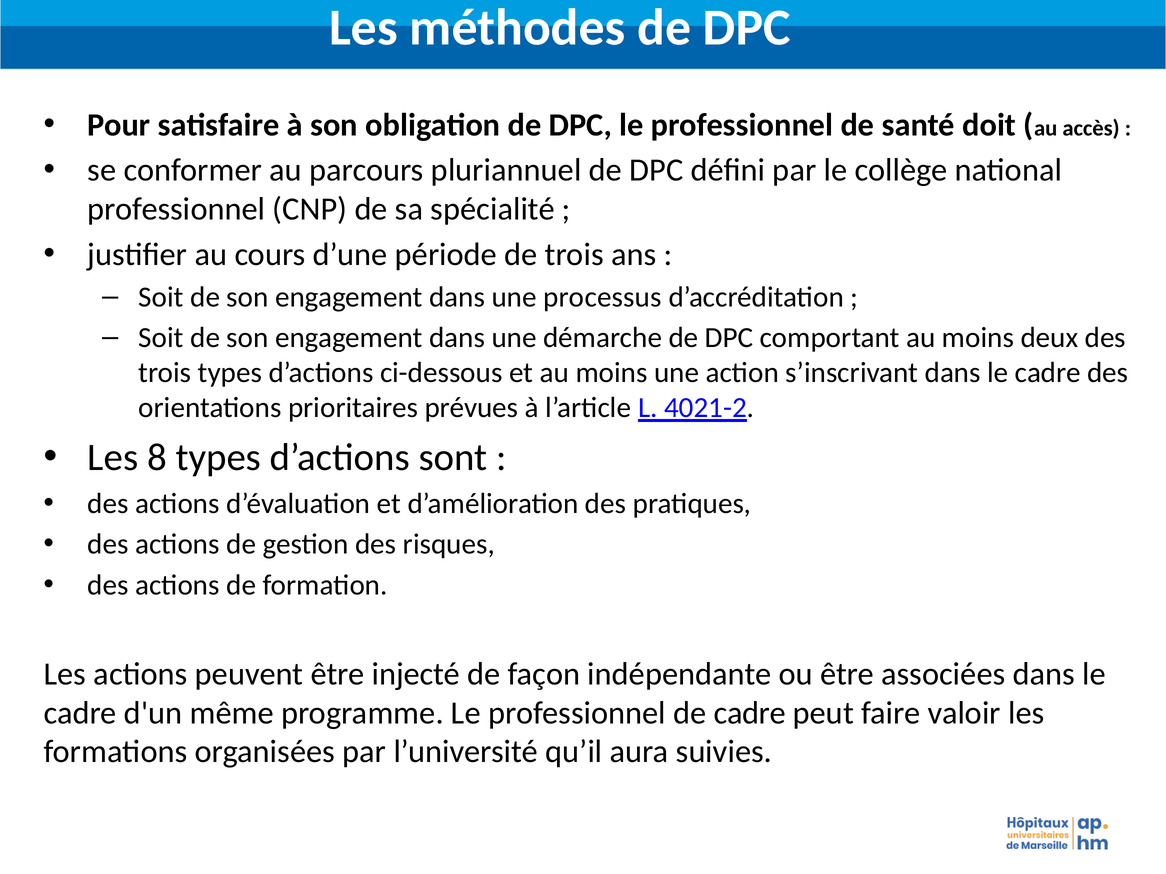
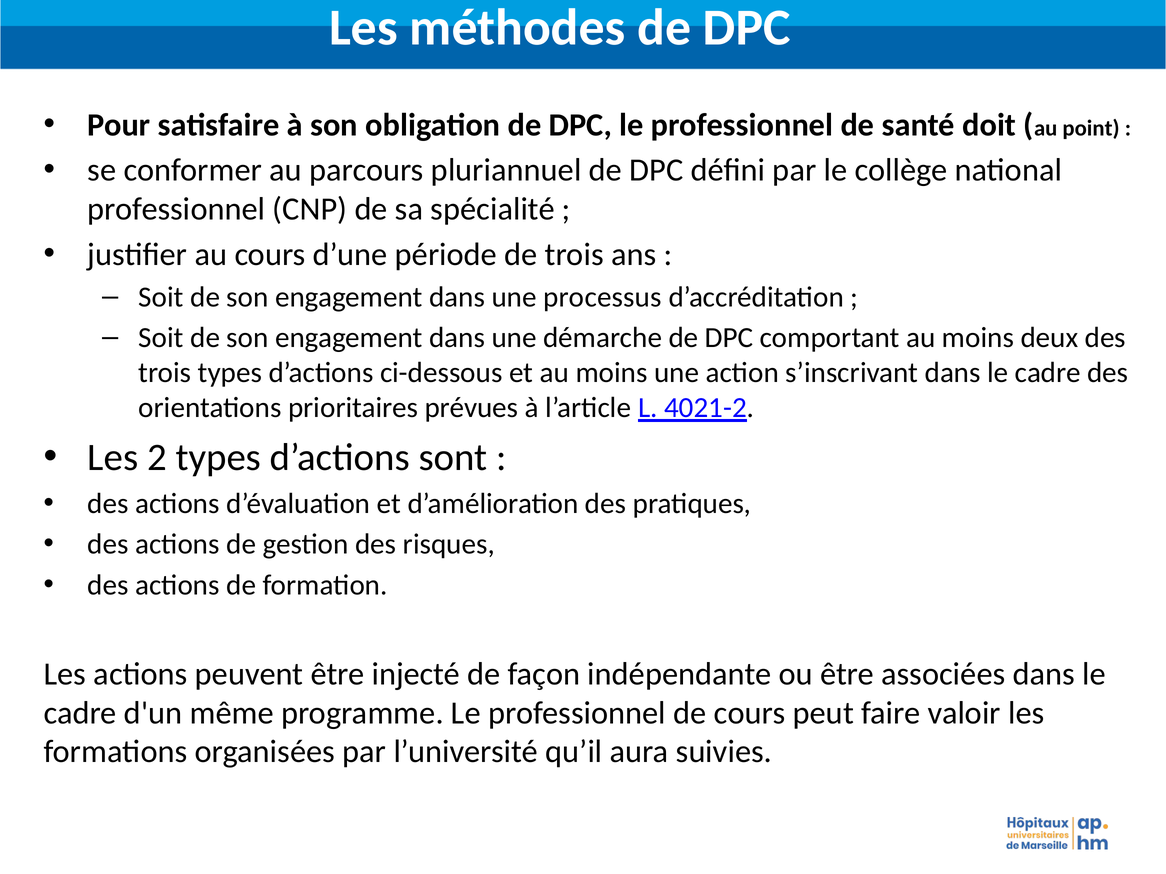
accès: accès -> point (1091, 128)
8: 8 -> 2 (157, 458)
de cadre: cadre -> cours (750, 713)
